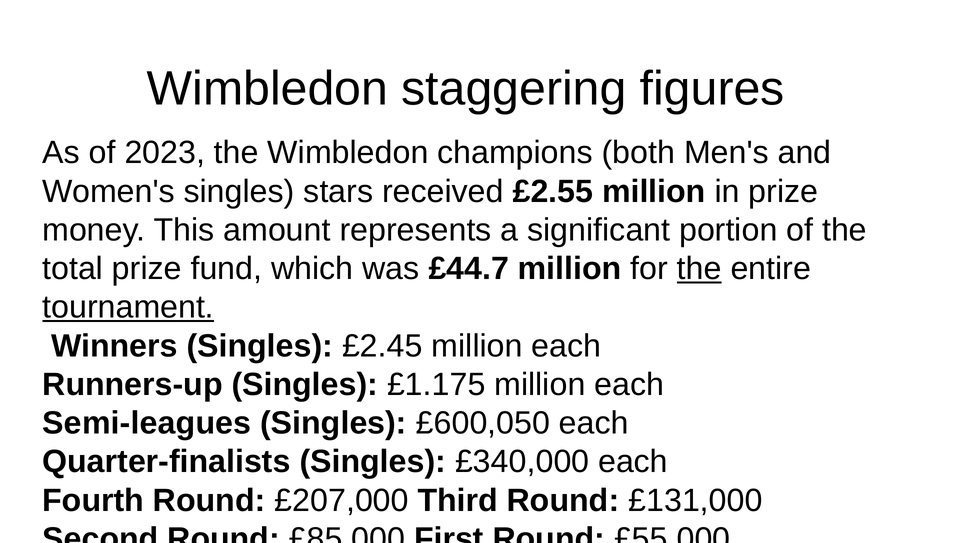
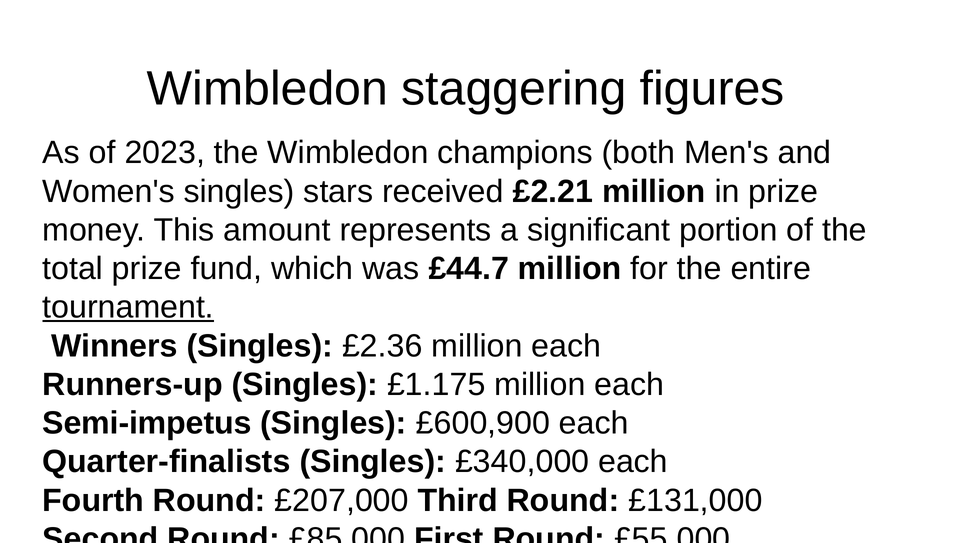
£2.55: £2.55 -> £2.21 (553, 191)
the underline: present -> none (699, 269)
£2.45: £2.45 -> £2.36 (382, 346)
Semi-leagues: Semi-leagues -> Semi-impetus (147, 423)
£600,050: £600,050 -> £600,900 (483, 423)
